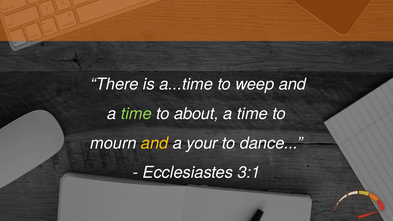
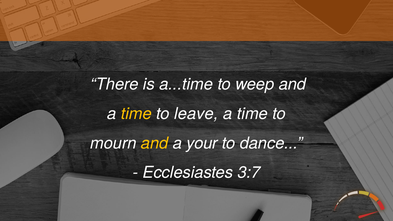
time colour: light green -> yellow (136, 114)
about: about -> leave (196, 114)
3:1: 3:1 -> 3:7 (249, 173)
